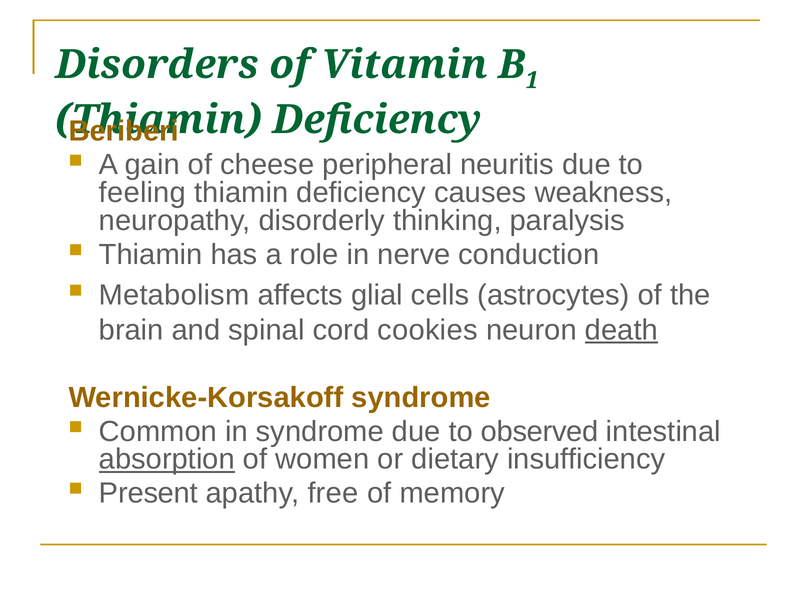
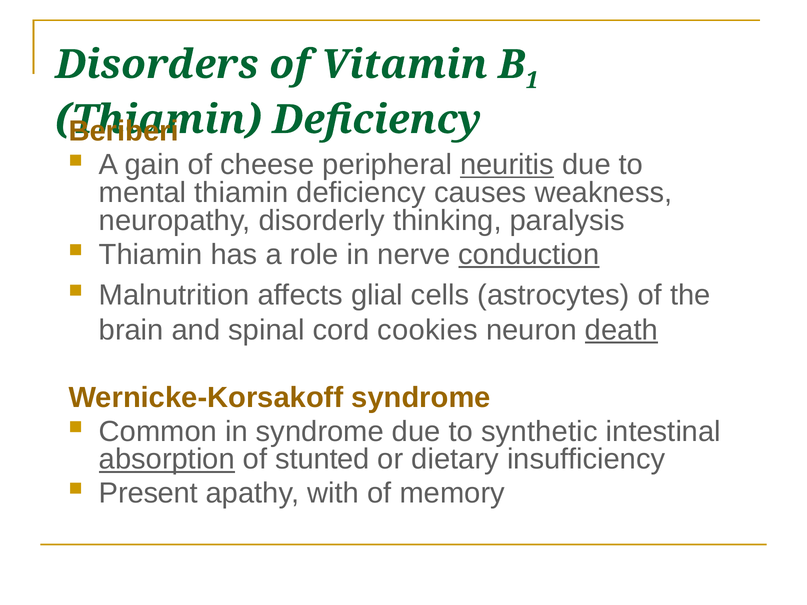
neuritis underline: none -> present (507, 165)
feeling: feeling -> mental (143, 193)
conduction underline: none -> present (529, 255)
Metabolism: Metabolism -> Malnutrition (174, 295)
observed: observed -> synthetic (539, 432)
women: women -> stunted (322, 460)
free: free -> with (333, 493)
